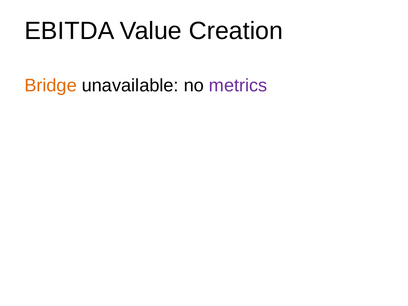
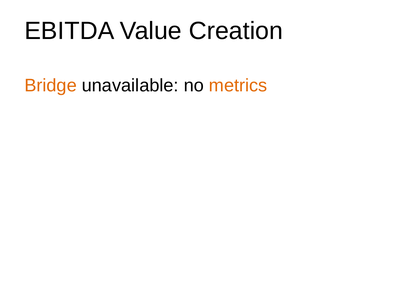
metrics colour: purple -> orange (238, 86)
